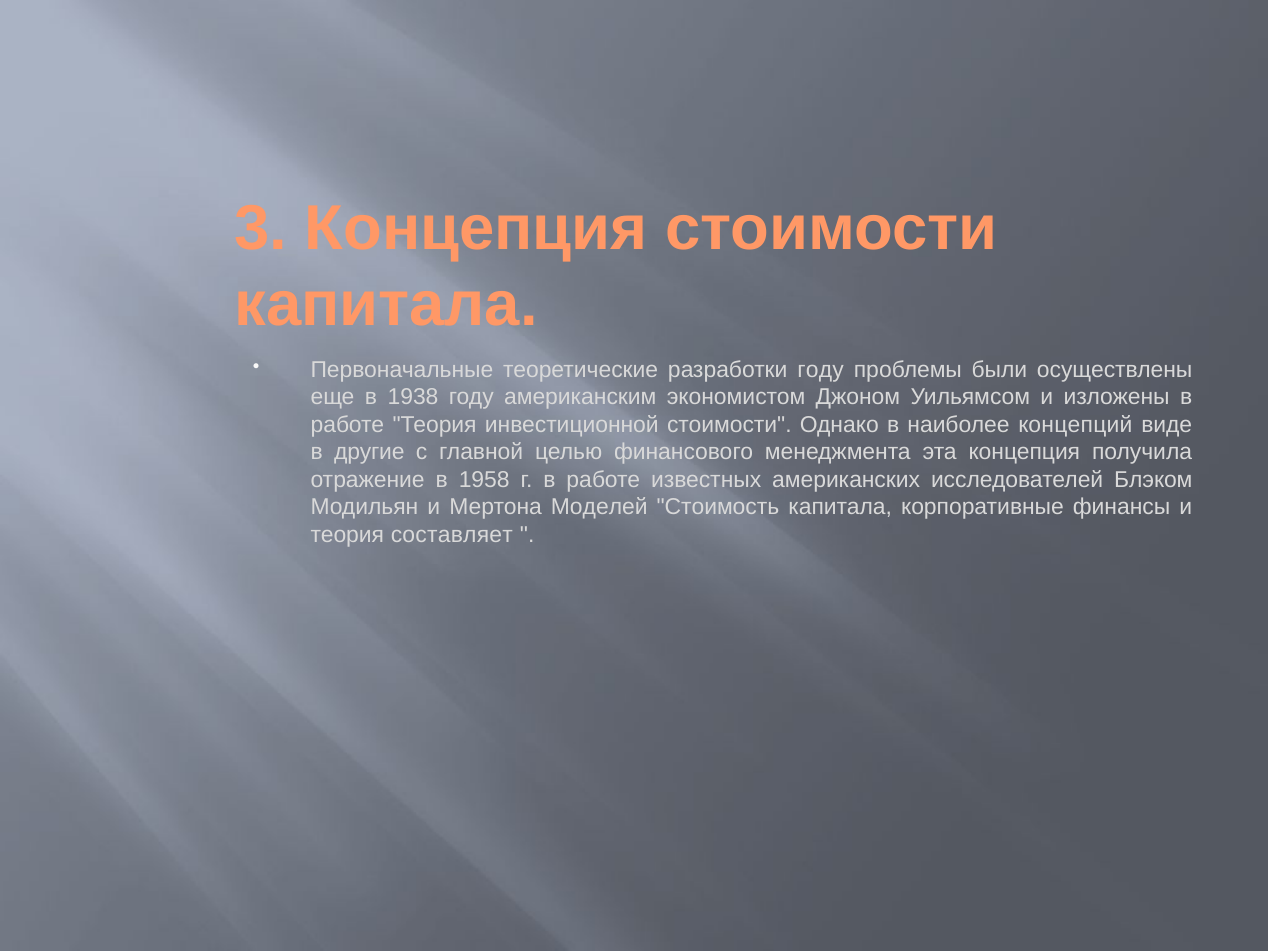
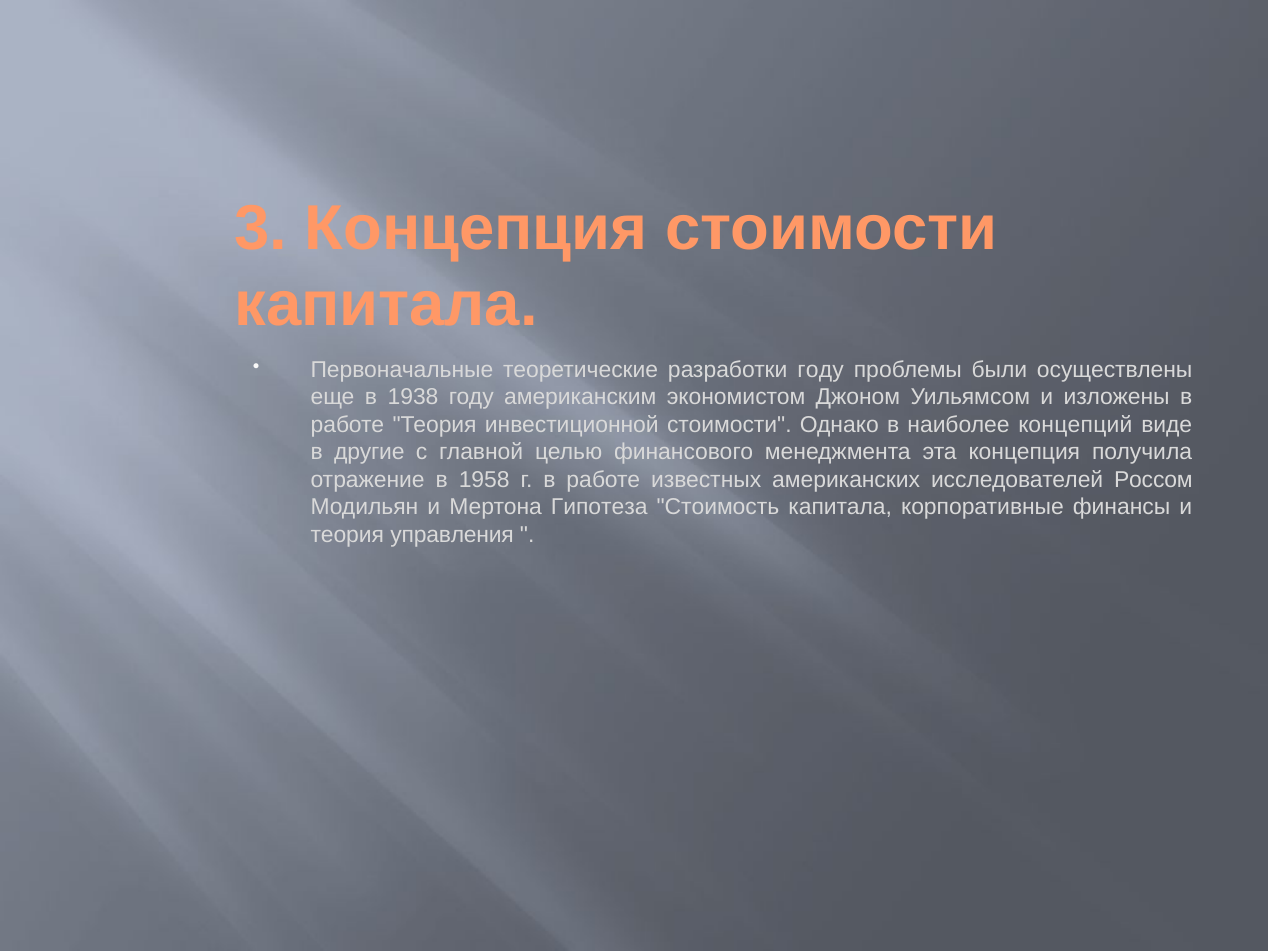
Блэком: Блэком -> Россом (1153, 479)
Моделей: Моделей -> Гипотеза (599, 507)
составляет: составляет -> управления (452, 534)
